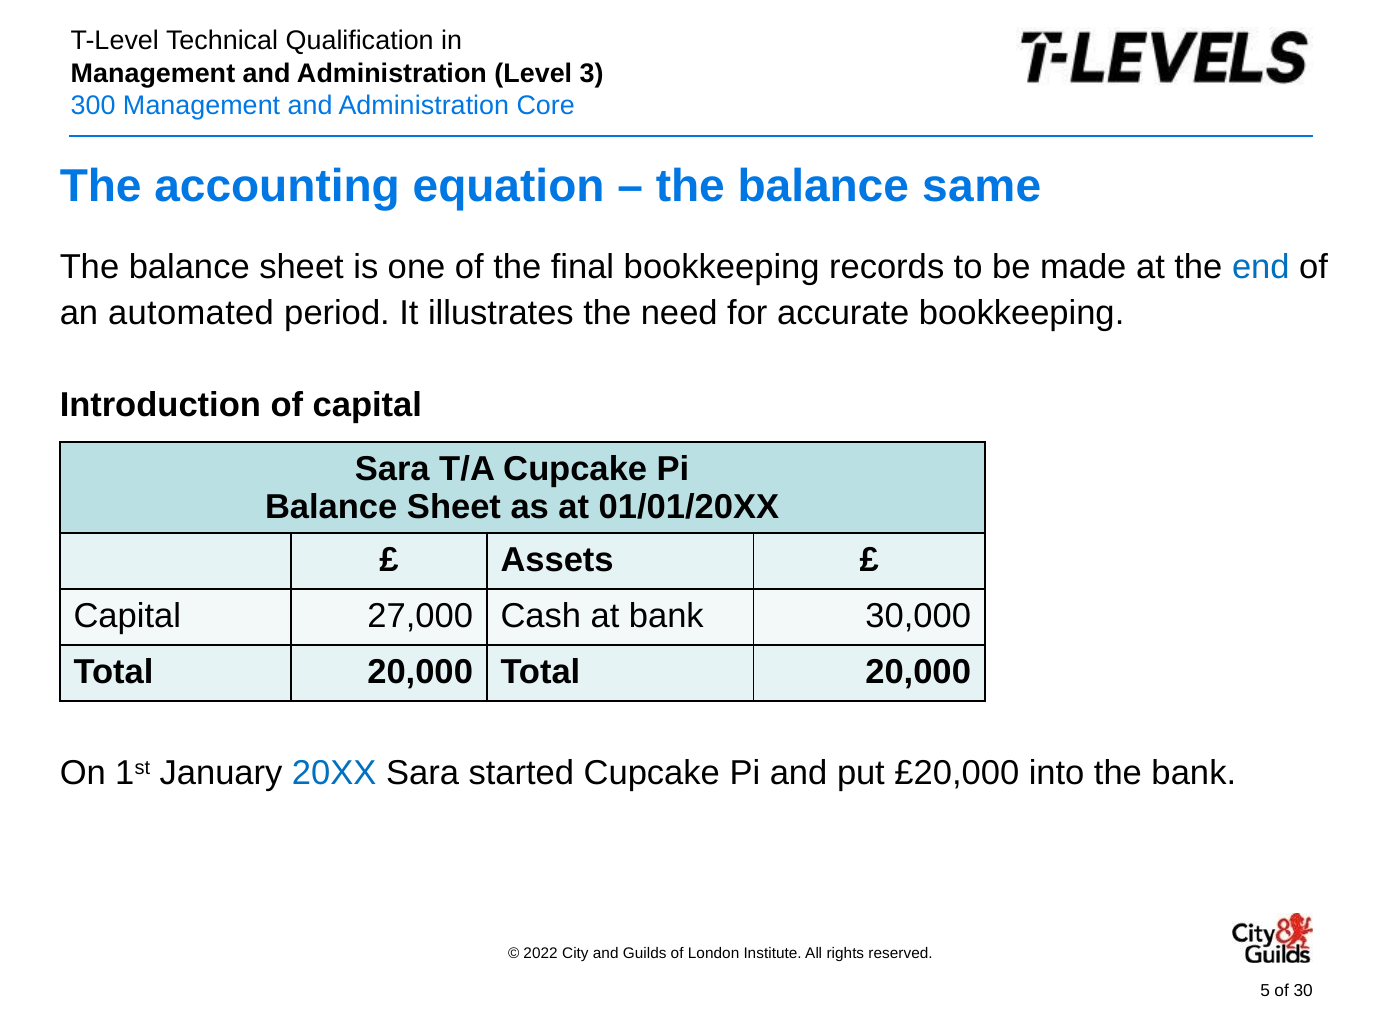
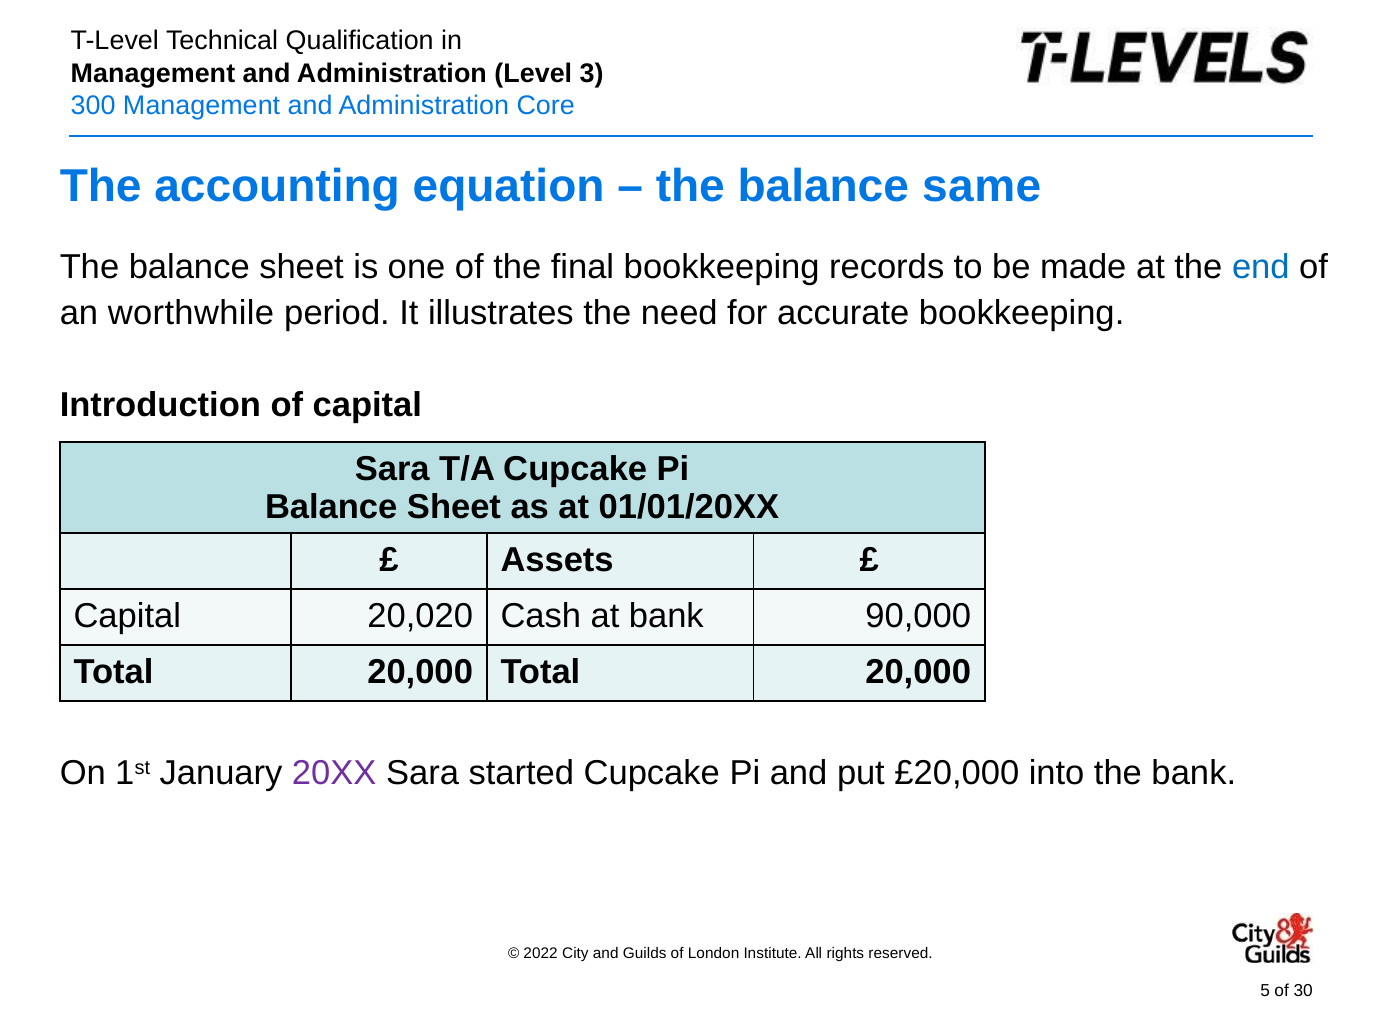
automated: automated -> worthwhile (191, 313)
27,000: 27,000 -> 20,020 (420, 616)
30,000: 30,000 -> 90,000 (918, 616)
20XX colour: blue -> purple (334, 774)
